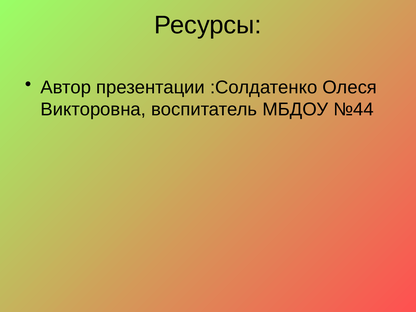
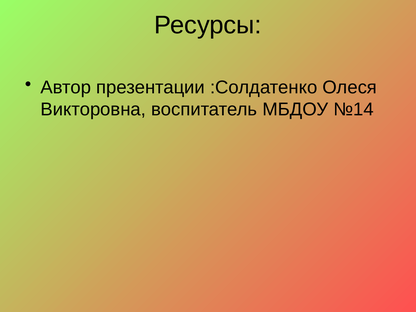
№44: №44 -> №14 (354, 109)
